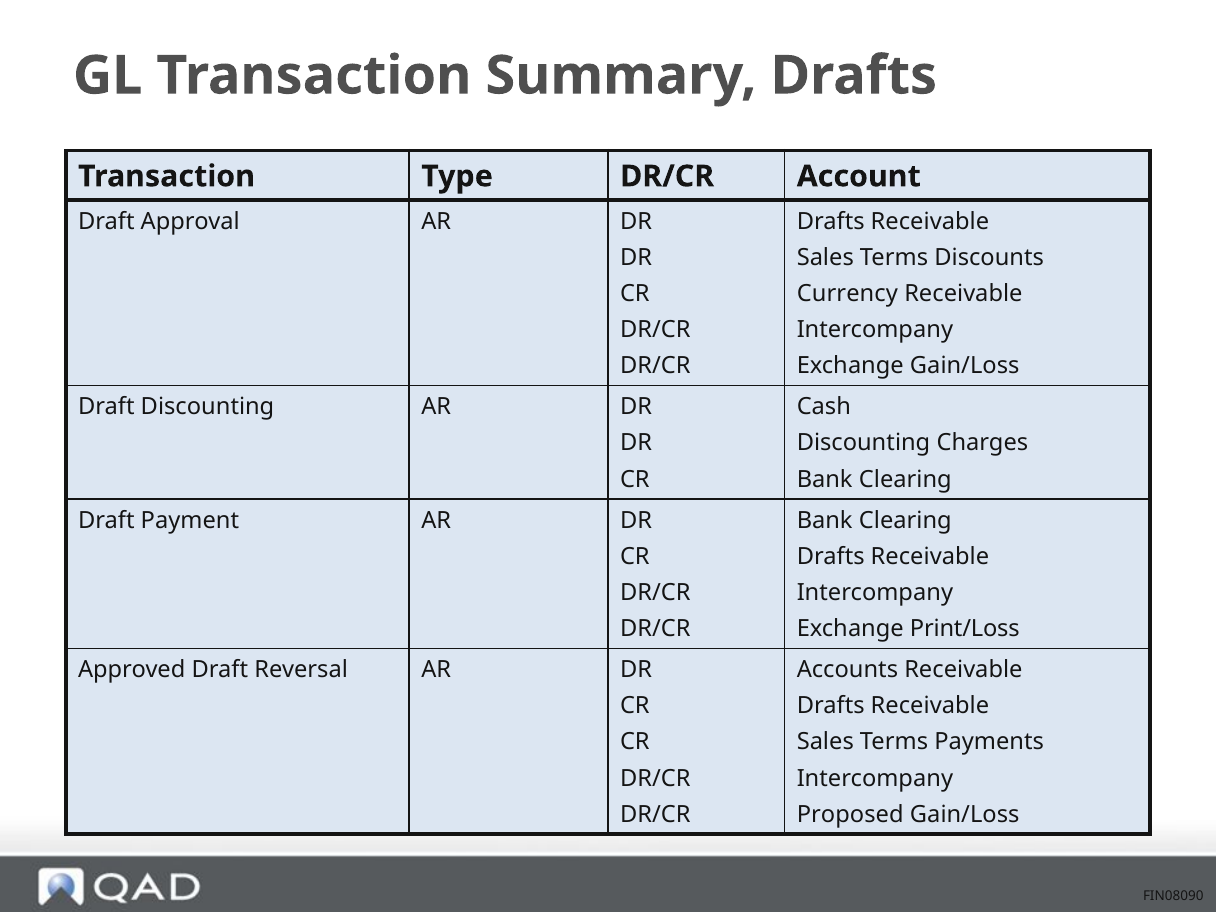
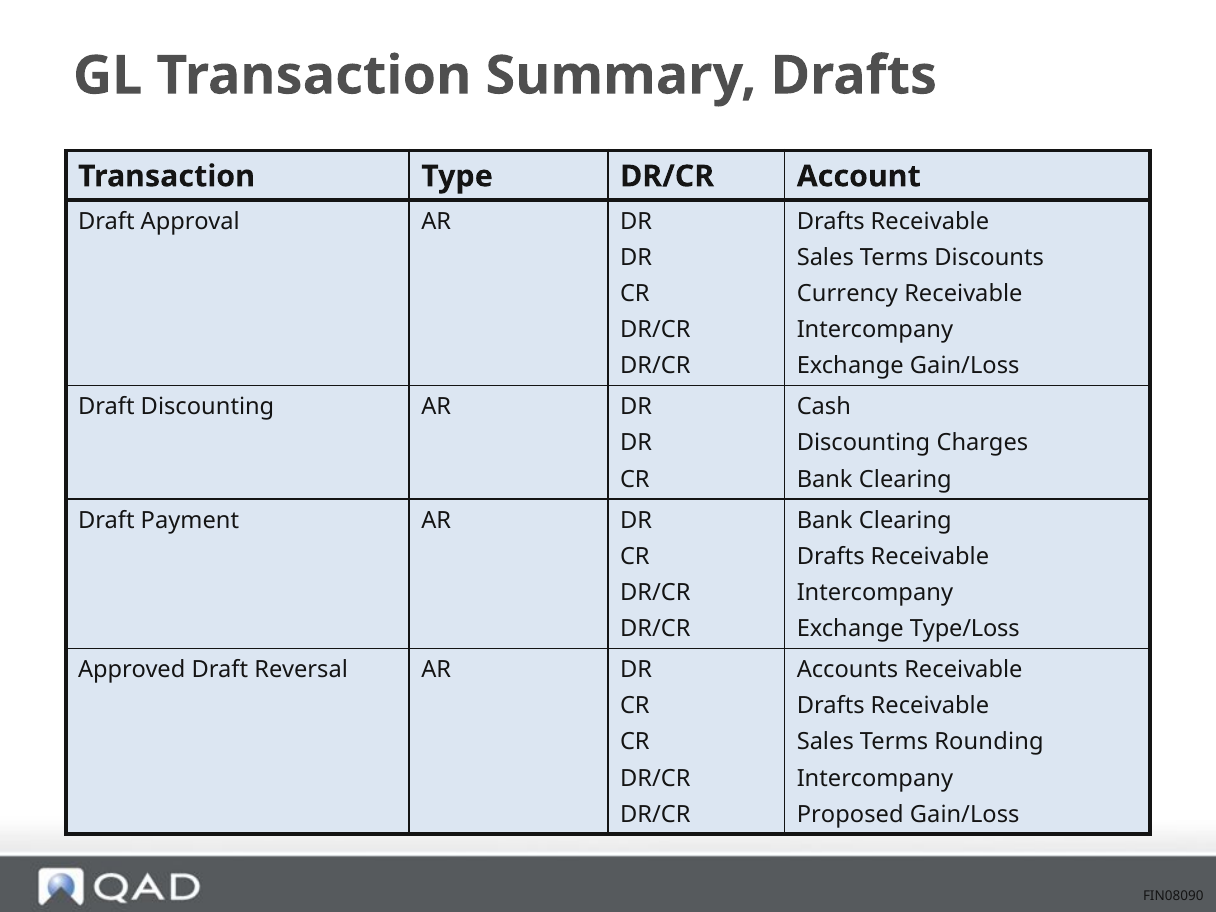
Print/Loss: Print/Loss -> Type/Loss (965, 629)
Payments: Payments -> Rounding (989, 742)
